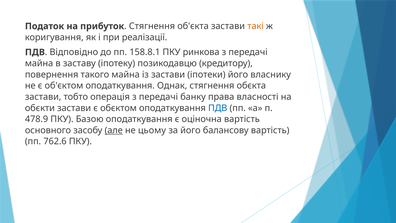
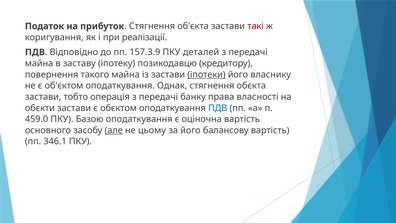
такі colour: orange -> red (255, 26)
158.8.1: 158.8.1 -> 157.3.9 (145, 52)
ринкова: ринкова -> деталей (201, 52)
іпотеки underline: none -> present (206, 74)
478.9: 478.9 -> 459.0 (37, 119)
762.6: 762.6 -> 346.1 (55, 141)
